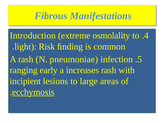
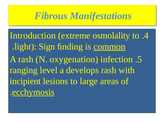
Risk: Risk -> Sign (47, 47)
common underline: none -> present (109, 47)
pneumoniae: pneumoniae -> oxygenation (74, 59)
early: early -> level (49, 70)
increases: increases -> develops (82, 70)
